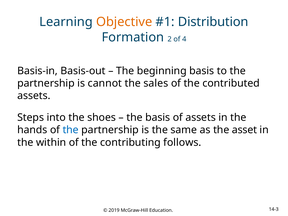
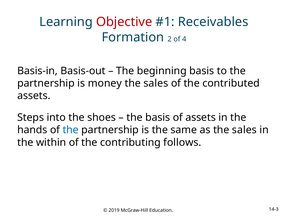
Objective colour: orange -> red (124, 22)
Distribution: Distribution -> Receivables (213, 22)
cannot: cannot -> money (105, 83)
as the asset: asset -> sales (244, 130)
